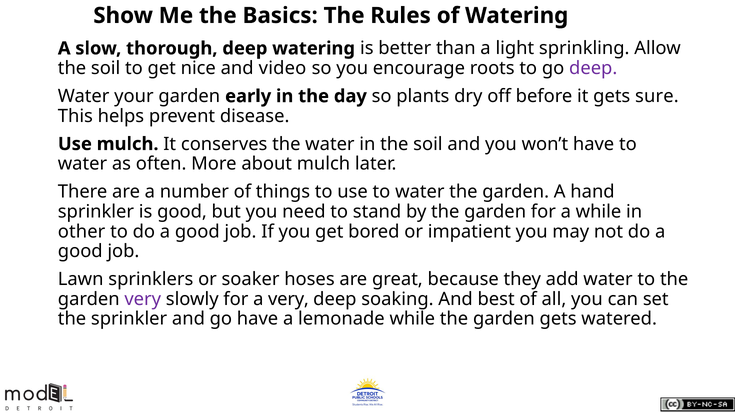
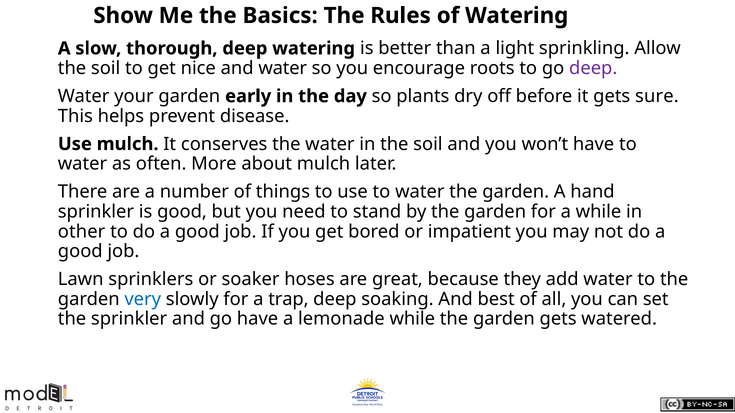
and video: video -> water (283, 68)
very colour: purple -> blue (143, 299)
a very: very -> trap (288, 299)
